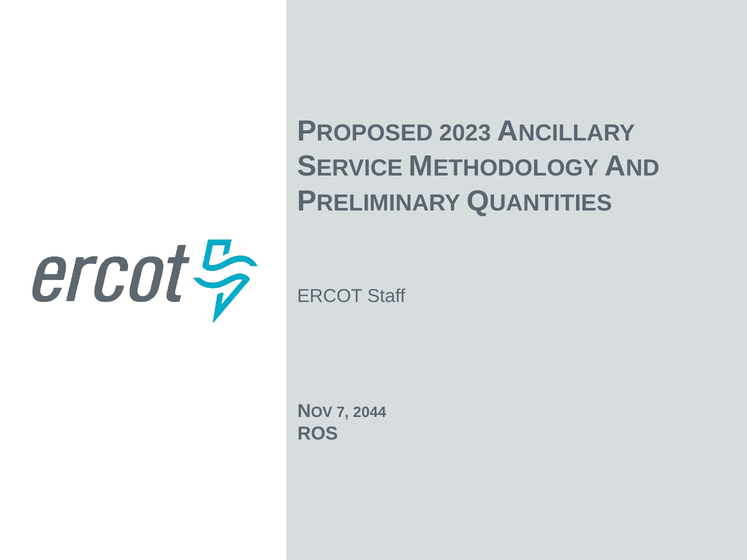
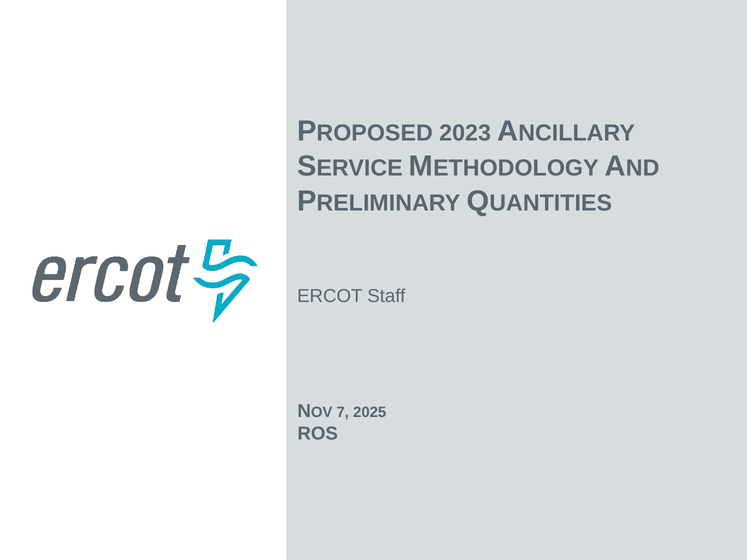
2044: 2044 -> 2025 (370, 413)
